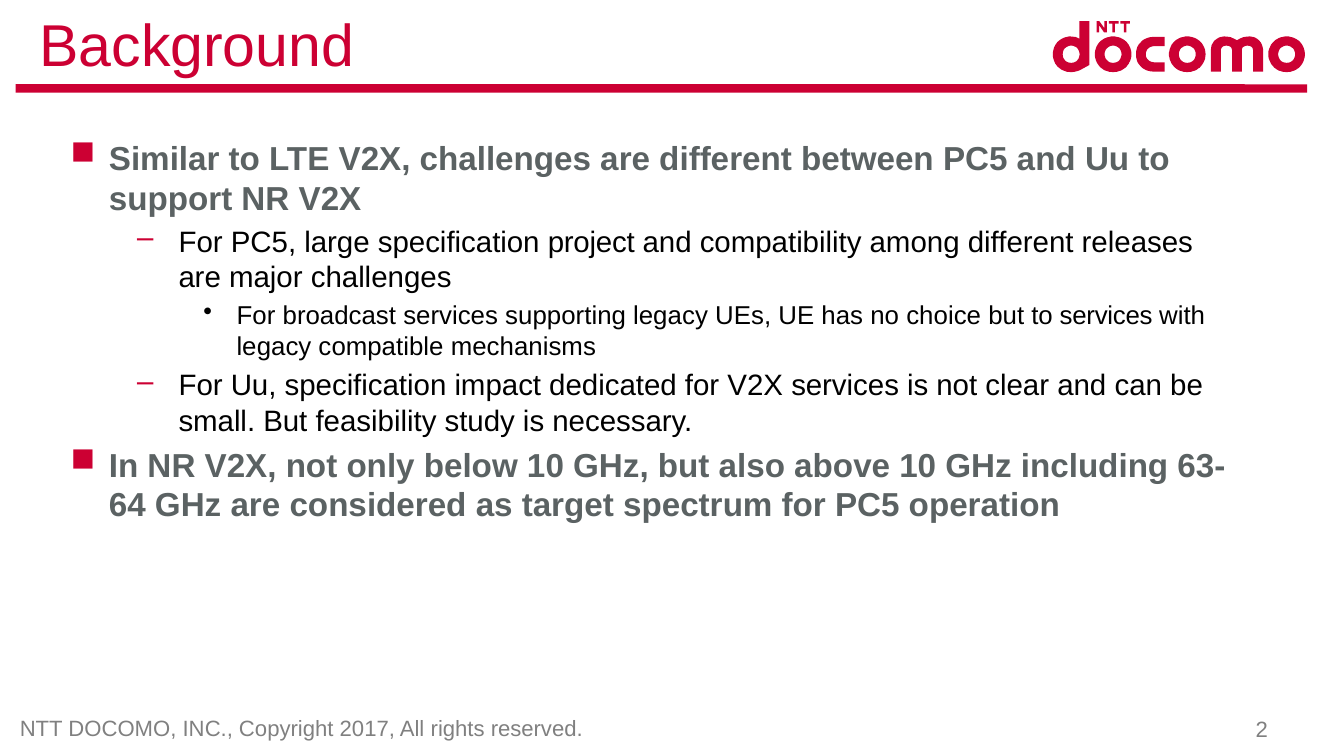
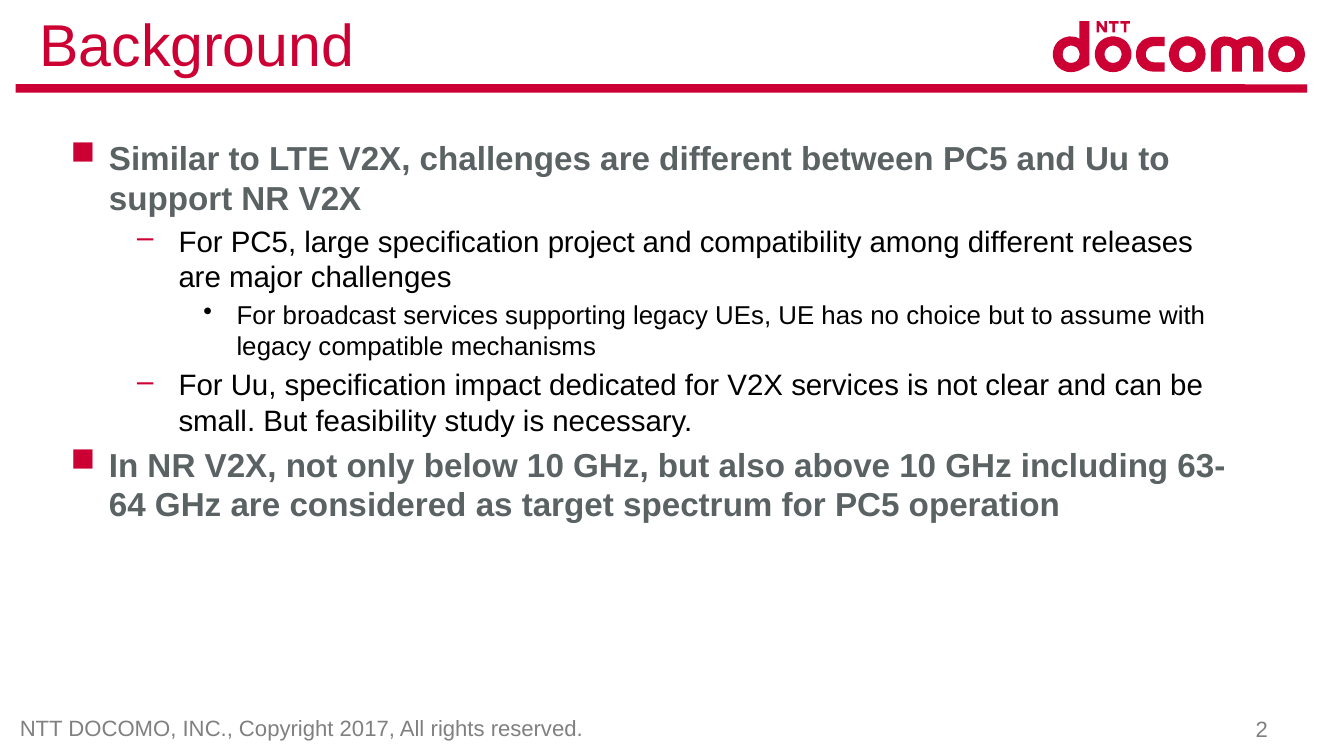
to services: services -> assume (1106, 316)
